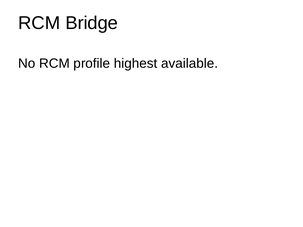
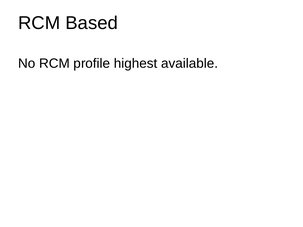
Bridge: Bridge -> Based (92, 23)
